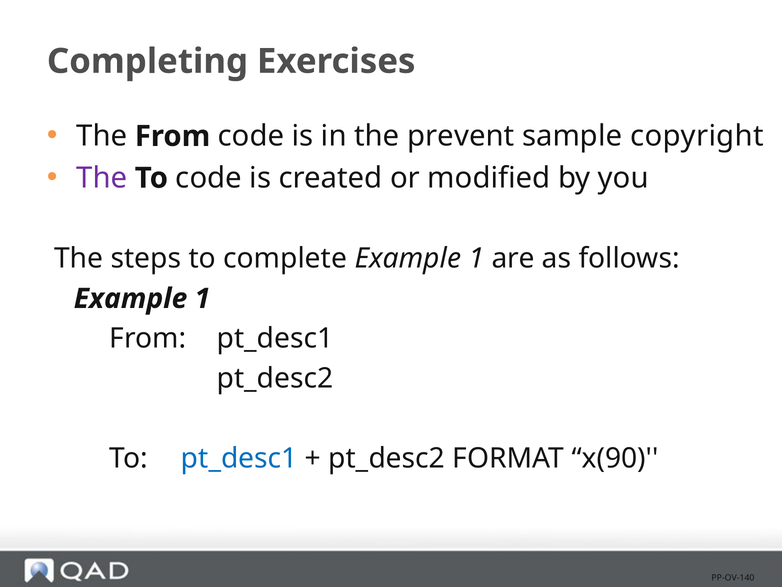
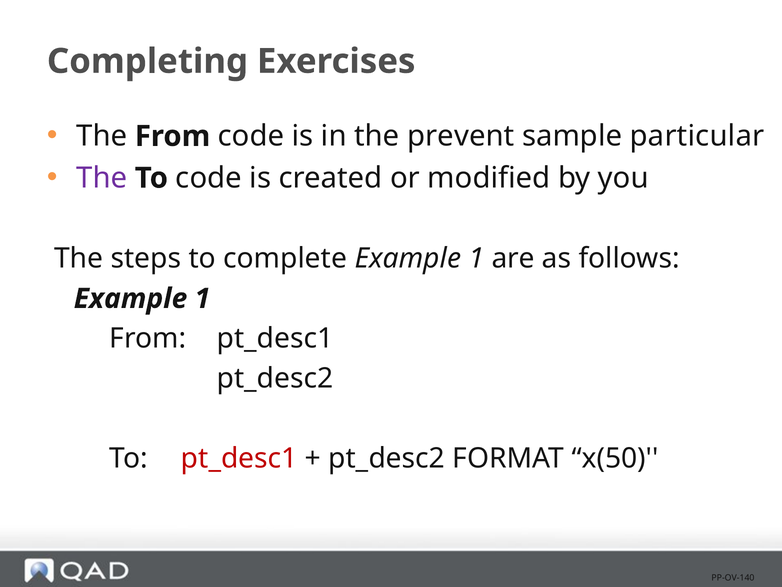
copyright: copyright -> particular (697, 136)
pt_desc1 colour: blue -> red (239, 458)
x(90: x(90 -> x(50 (615, 458)
